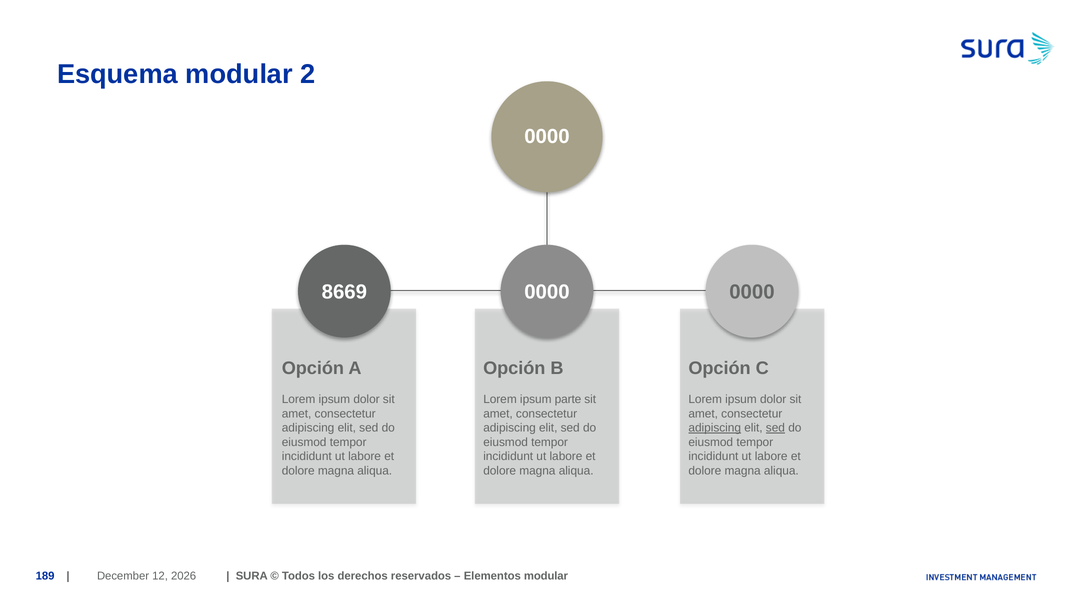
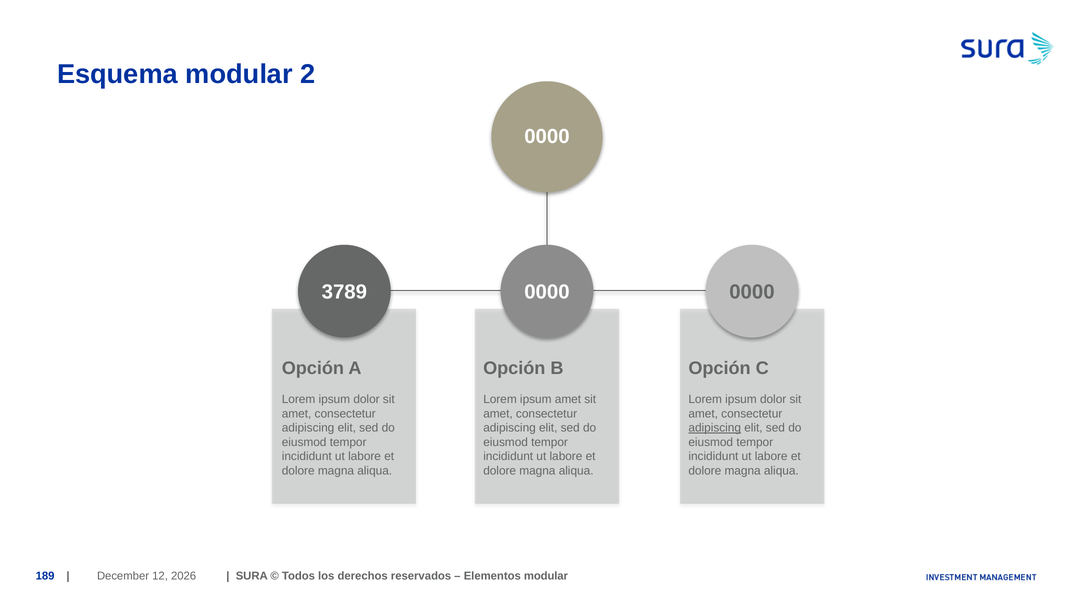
8669: 8669 -> 3789 (344, 292)
ipsum parte: parte -> amet (568, 399)
sed underline: present -> none (775, 428)
